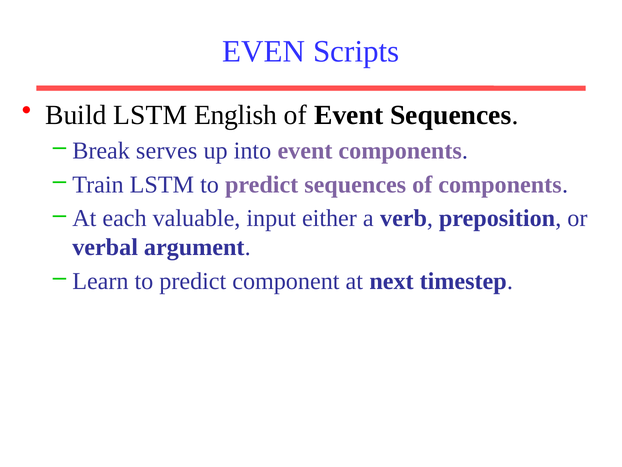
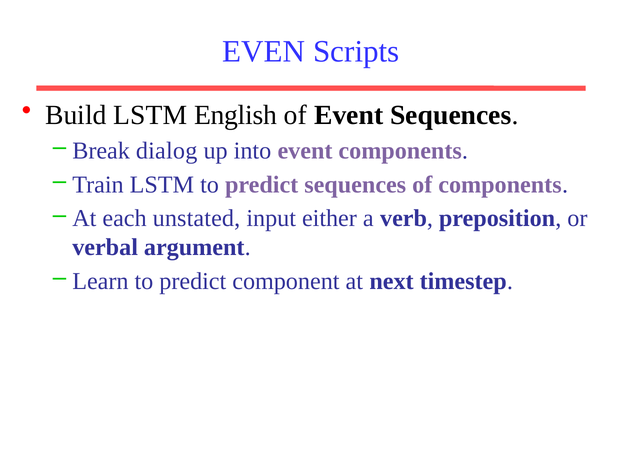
serves: serves -> dialog (167, 151)
valuable: valuable -> unstated (196, 218)
